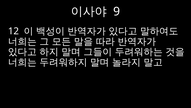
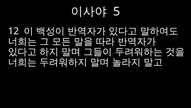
9: 9 -> 5 (117, 12)
